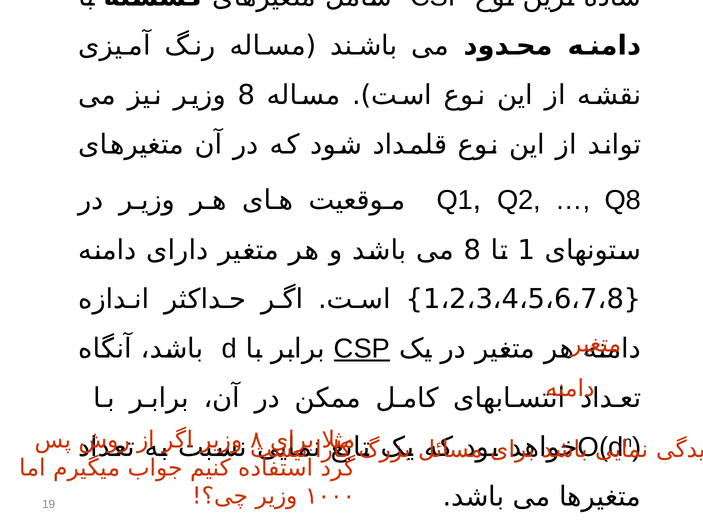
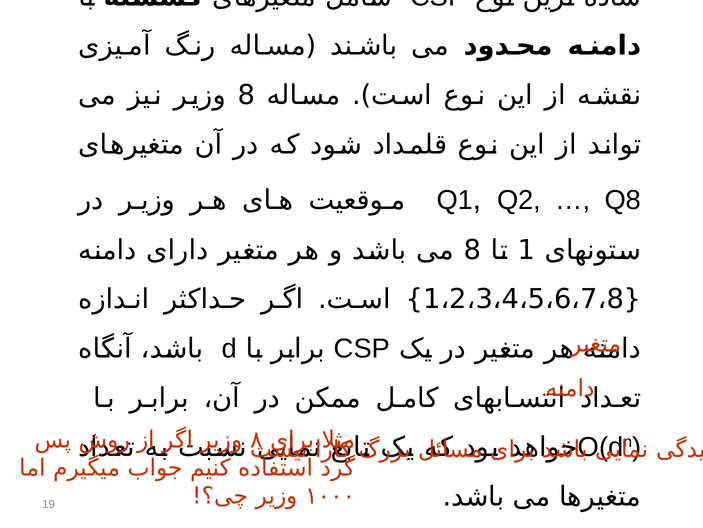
CSP underline: present -> none (362, 348)
